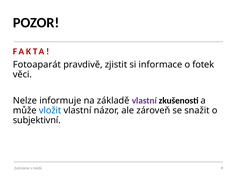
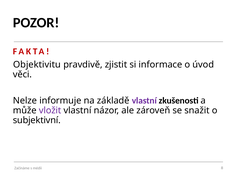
Fotoaparát: Fotoaparát -> Objektivitu (37, 65)
fotek: fotek -> úvod (203, 65)
vložit colour: blue -> purple (50, 111)
